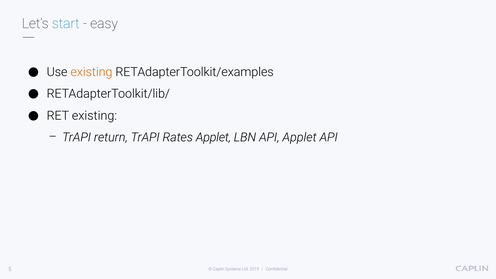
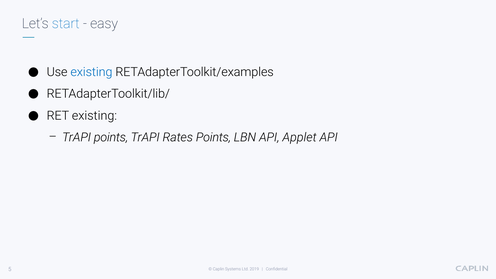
existing colour: orange -> blue (91, 72)
TrAPI return: return -> points (111, 137)
Rates Applet: Applet -> Points (213, 137)
